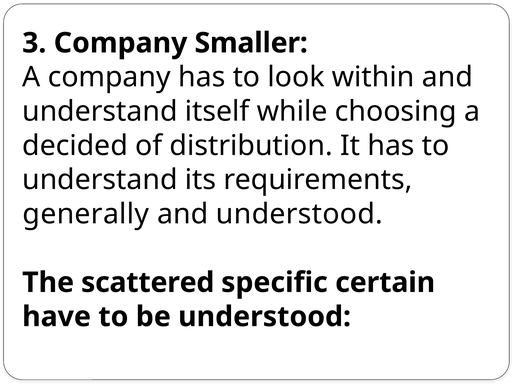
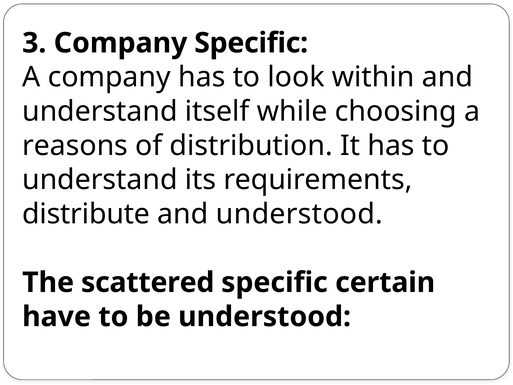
Company Smaller: Smaller -> Specific (251, 43)
decided: decided -> reasons (75, 146)
generally: generally -> distribute (86, 214)
